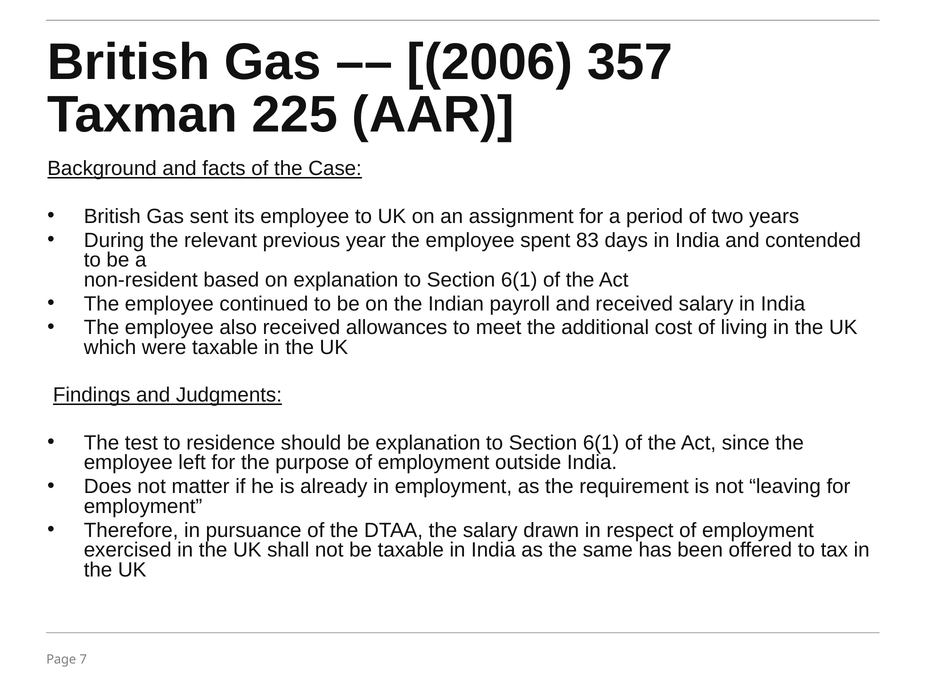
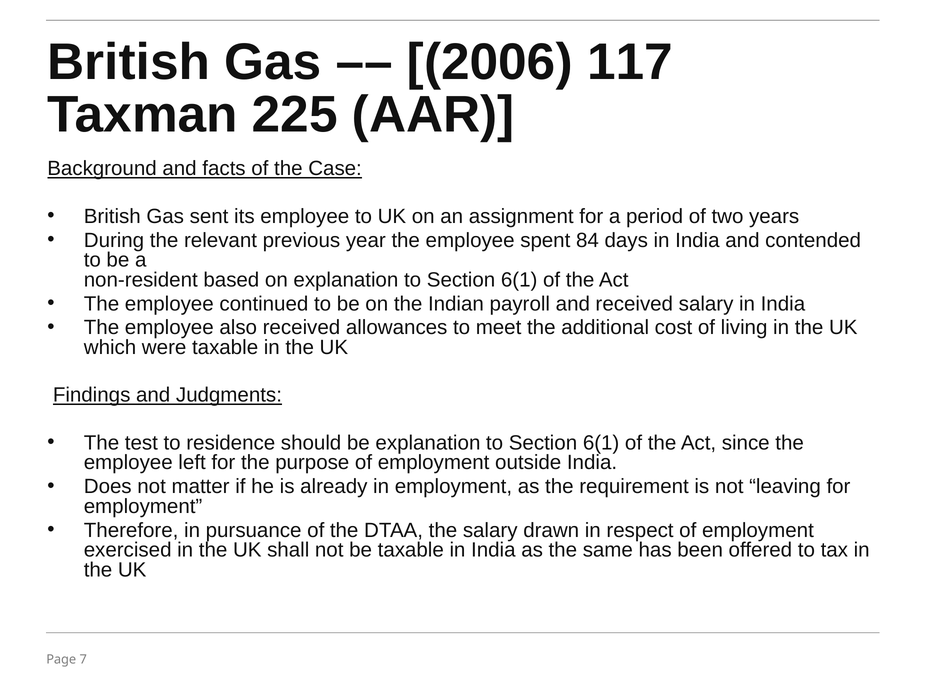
357: 357 -> 117 (630, 62)
83: 83 -> 84 (587, 240)
